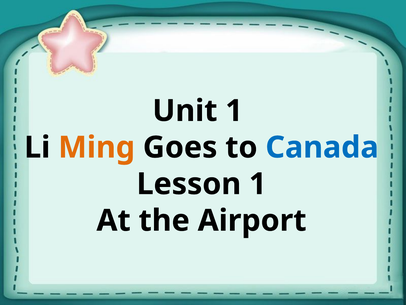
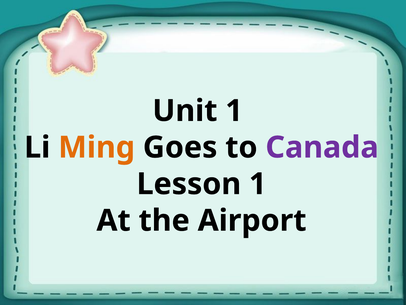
Canada colour: blue -> purple (322, 147)
